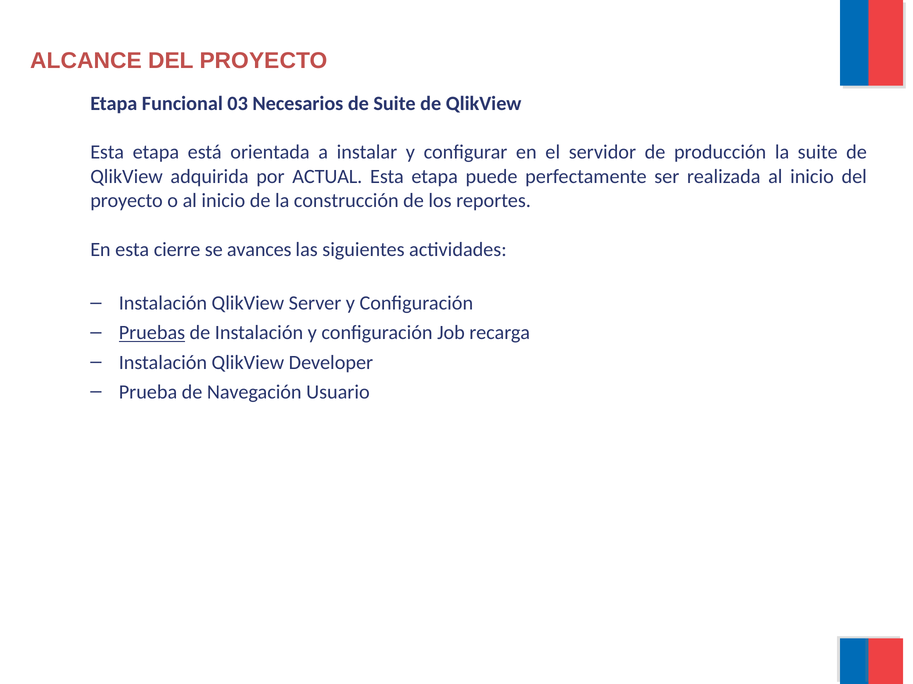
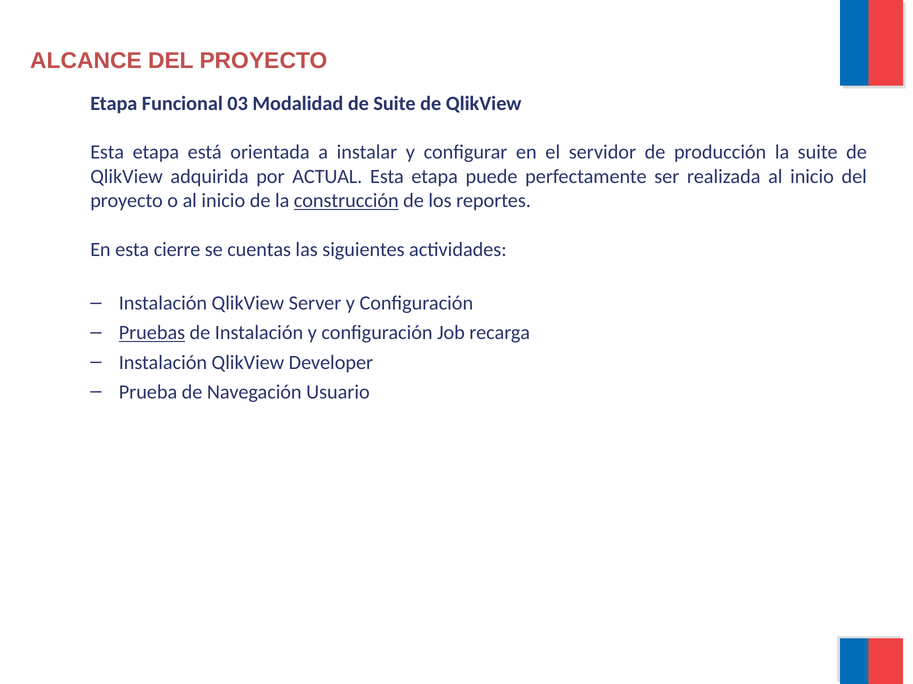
Necesarios: Necesarios -> Modalidad (298, 104)
construcción underline: none -> present (346, 201)
avances: avances -> cuentas (259, 250)
